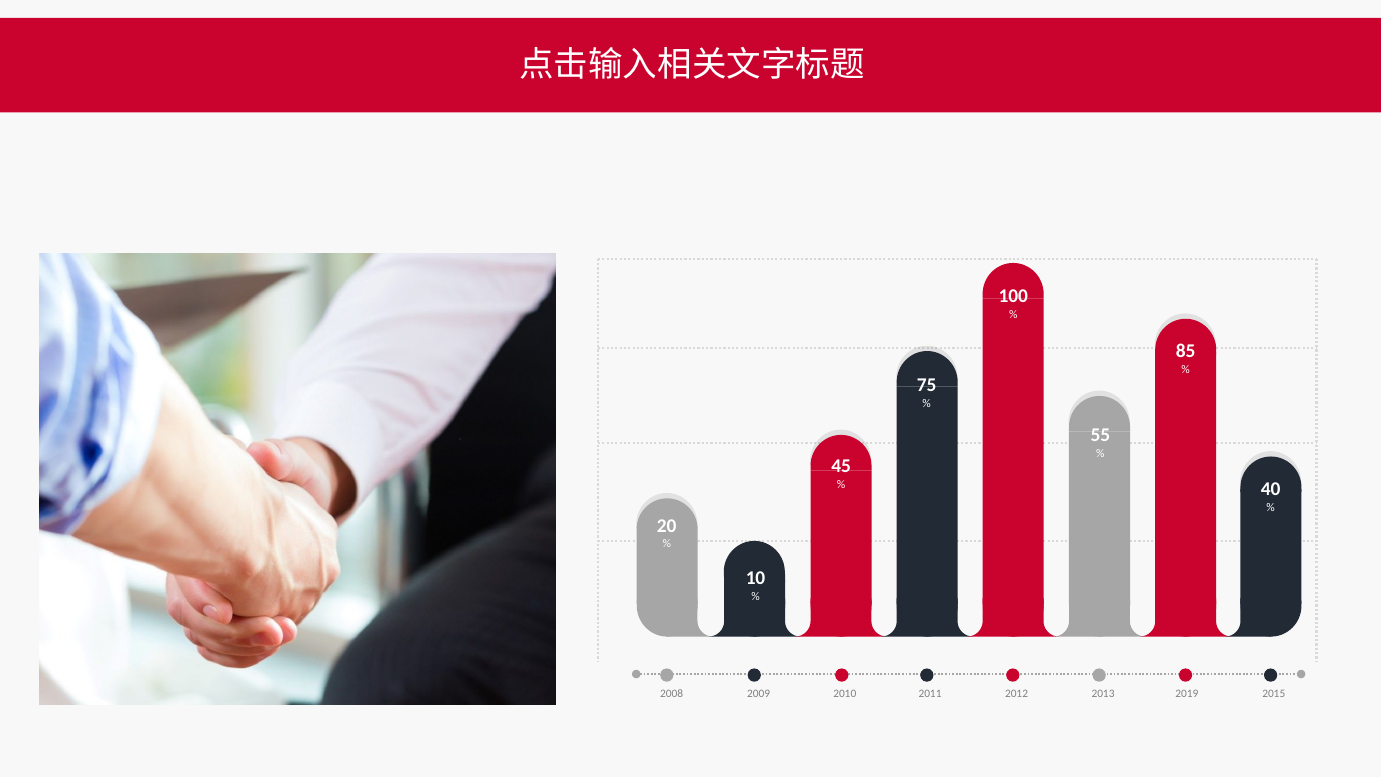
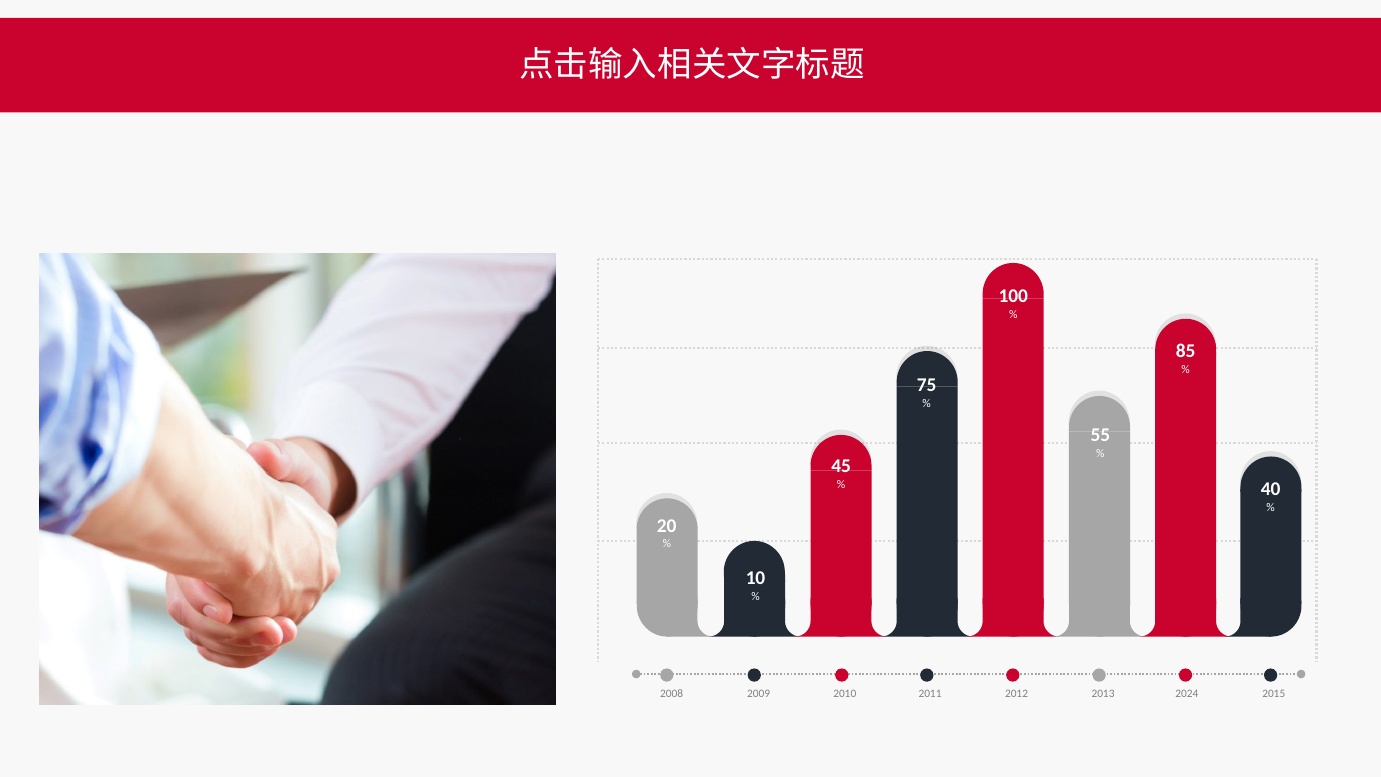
2019: 2019 -> 2024 (1187, 694)
